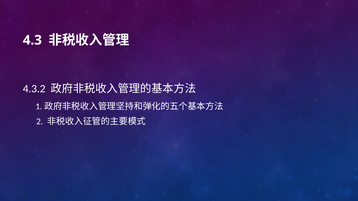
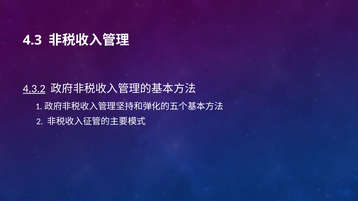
4.3.2 underline: none -> present (34, 89)
